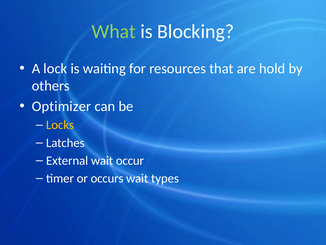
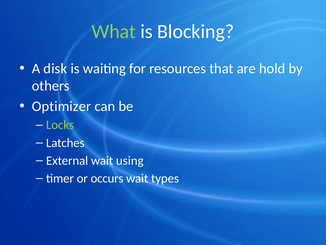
lock: lock -> disk (55, 68)
Locks colour: yellow -> light green (60, 125)
occur: occur -> using (130, 160)
